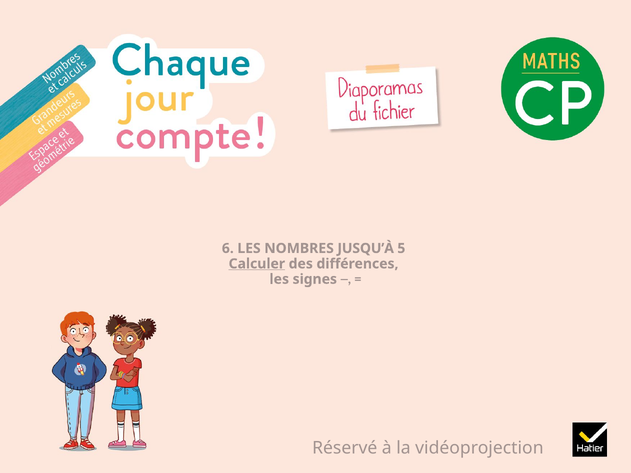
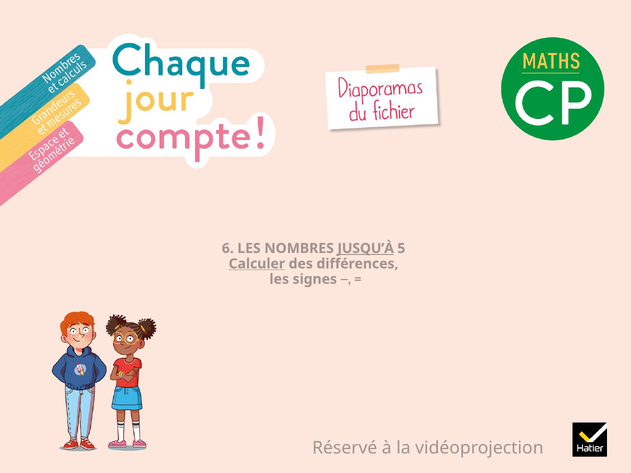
JUSQU’À underline: none -> present (366, 248)
